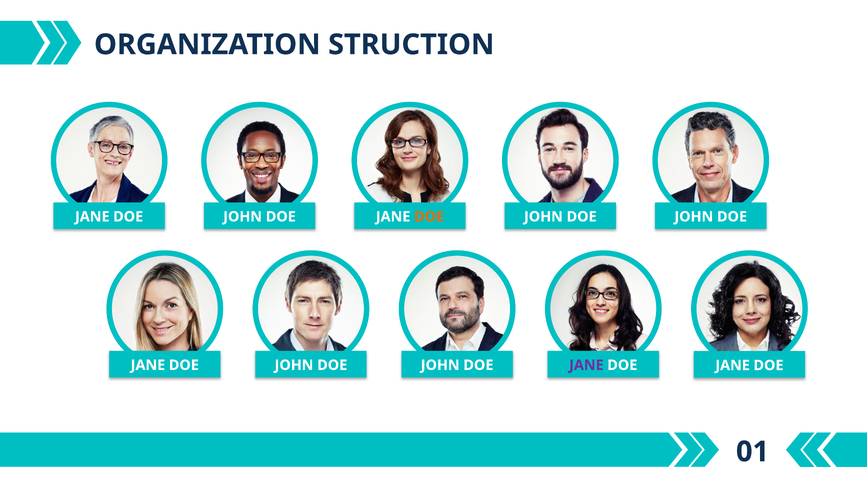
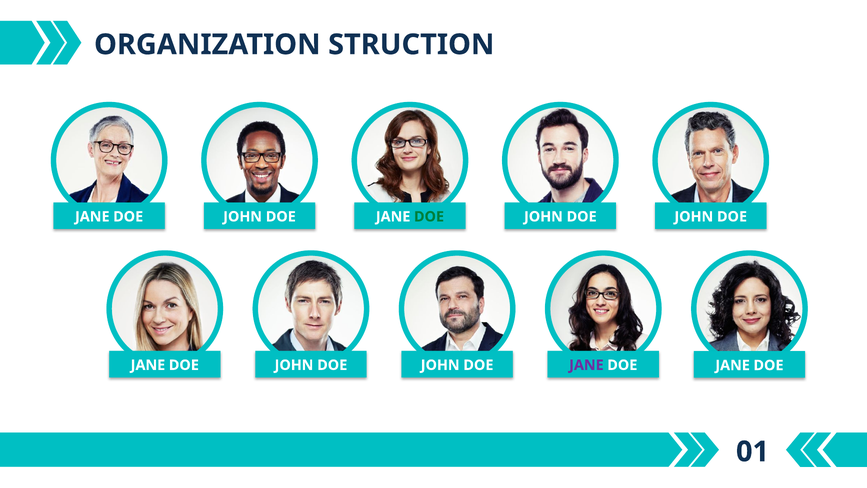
DOE colour: orange -> green (429, 217)
